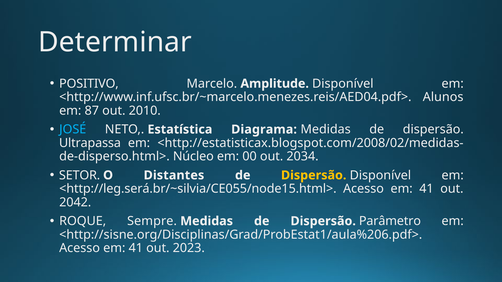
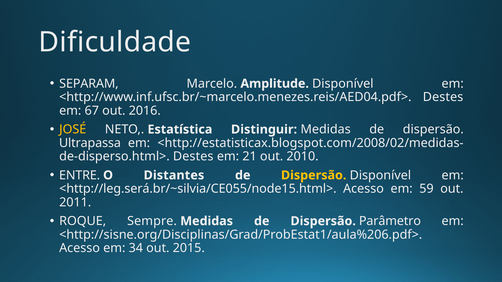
Determinar: Determinar -> Dificuldade (115, 42)
POSITIVO: POSITIVO -> SEPARAM (89, 84)
<http://www.inf.ufsc.br/~marcelo.menezes.reis/AED04.pdf> Alunos: Alunos -> Destes (443, 97)
87: 87 -> 67 (92, 111)
2010: 2010 -> 2016 (145, 111)
JOSÉ colour: light blue -> yellow (73, 130)
Diagrama: Diagrama -> Distinguir (264, 130)
Núcleo: Núcleo -> Destes (193, 157)
00: 00 -> 21 (250, 157)
2034: 2034 -> 2010 (303, 157)
SETOR: SETOR -> ENTRE (80, 175)
41: 41 -> 59 (426, 189)
2042: 2042 -> 2011 (75, 203)
41: 41 -> 34 (136, 248)
2023: 2023 -> 2015 (189, 248)
